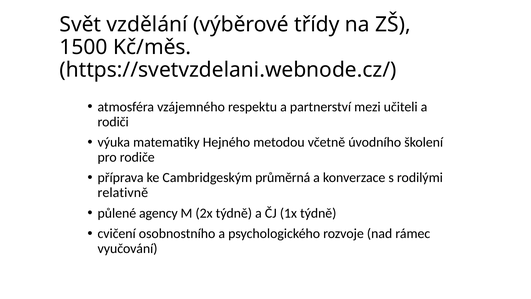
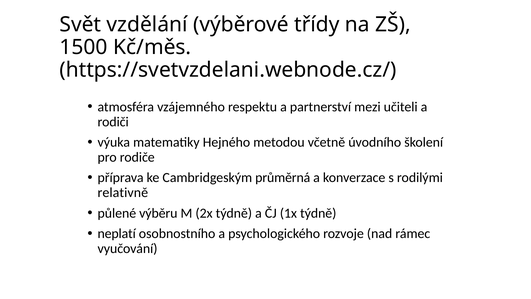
agency: agency -> výběru (158, 213)
cvičení: cvičení -> neplatí (117, 233)
